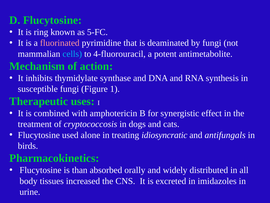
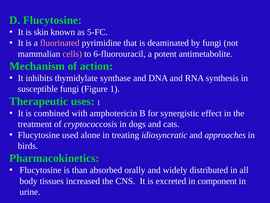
ring: ring -> skin (41, 32)
cells colour: light blue -> pink (72, 54)
4-fluorouracil: 4-fluorouracil -> 6-fluorouracil (120, 54)
antifungals: antifungals -> approaches (225, 135)
imidazoles: imidazoles -> component (217, 181)
